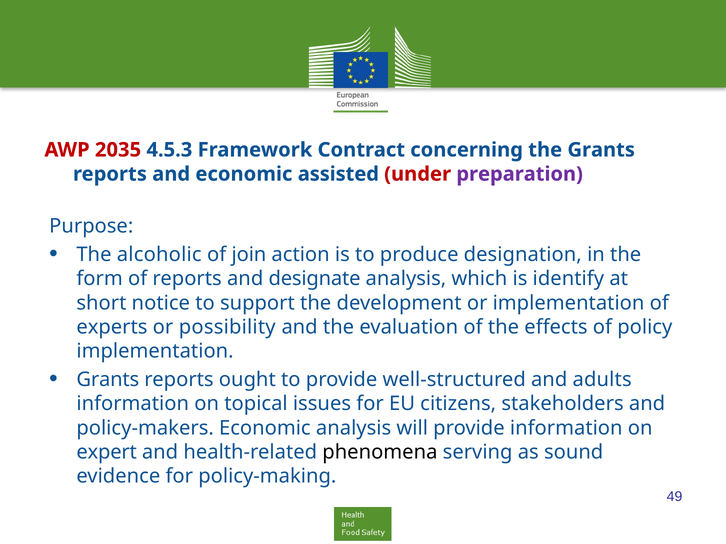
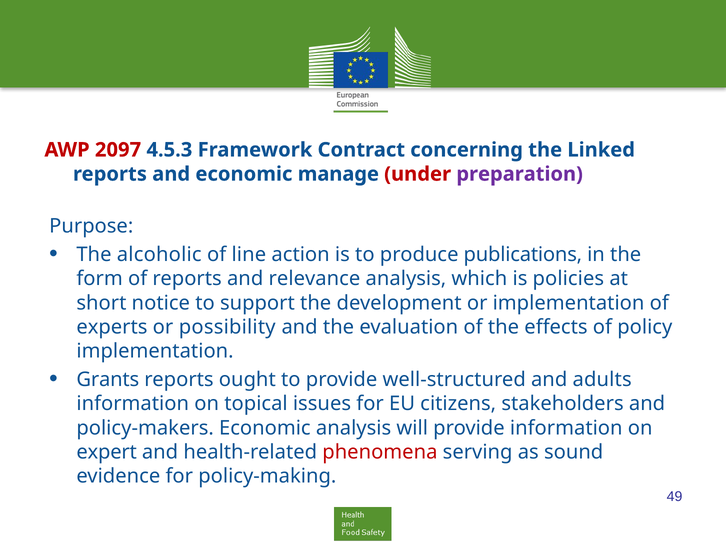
2035: 2035 -> 2097 (118, 150)
the Grants: Grants -> Linked (601, 150)
assisted: assisted -> manage (338, 174)
join: join -> line (249, 255)
designation: designation -> publications (523, 255)
designate: designate -> relevance (314, 279)
identify: identify -> policies (568, 279)
phenomena colour: black -> red (380, 452)
